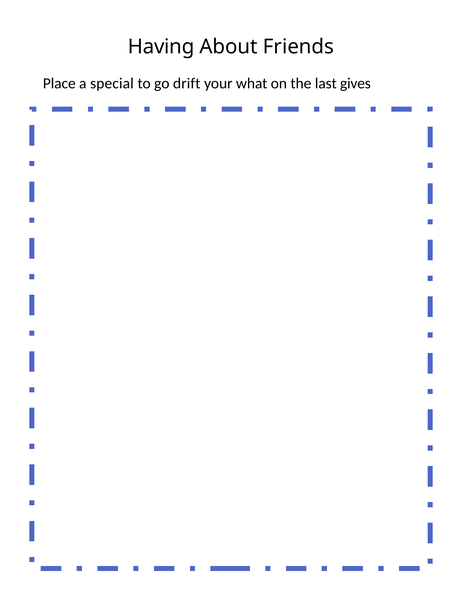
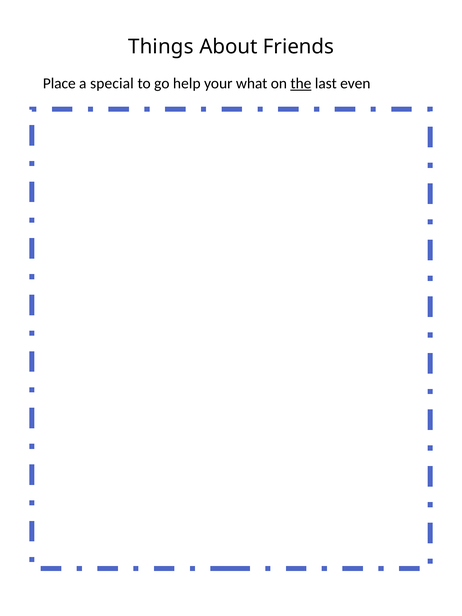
Having: Having -> Things (161, 47)
drift: drift -> help (187, 83)
the underline: none -> present (301, 83)
gives: gives -> even (355, 83)
